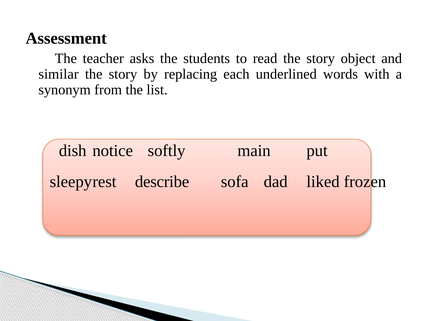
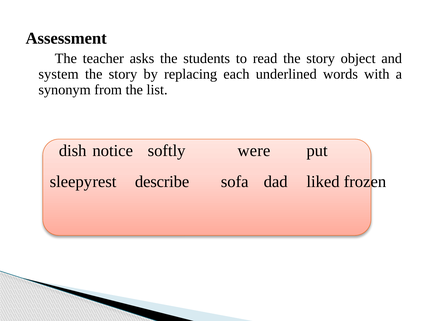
similar: similar -> system (59, 74)
main: main -> were (254, 151)
